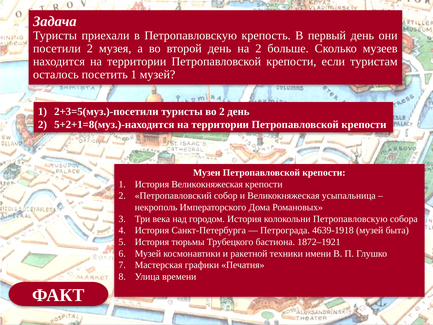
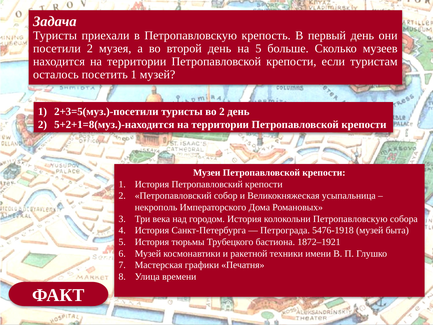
на 2: 2 -> 5 (258, 49)
История Великокняжеская: Великокняжеская -> Петропавловский (207, 184)
4639-1918: 4639-1918 -> 5476-1918 (333, 230)
